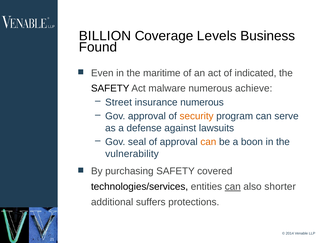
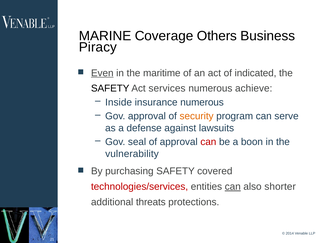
BILLION: BILLION -> MARINE (105, 36)
Levels: Levels -> Others (217, 36)
Found: Found -> Piracy (98, 47)
Even underline: none -> present (102, 73)
malware: malware -> services (167, 88)
Street: Street -> Inside (119, 102)
can colour: orange -> red (208, 142)
technologies/services colour: black -> red (140, 187)
suffers: suffers -> threats (151, 202)
